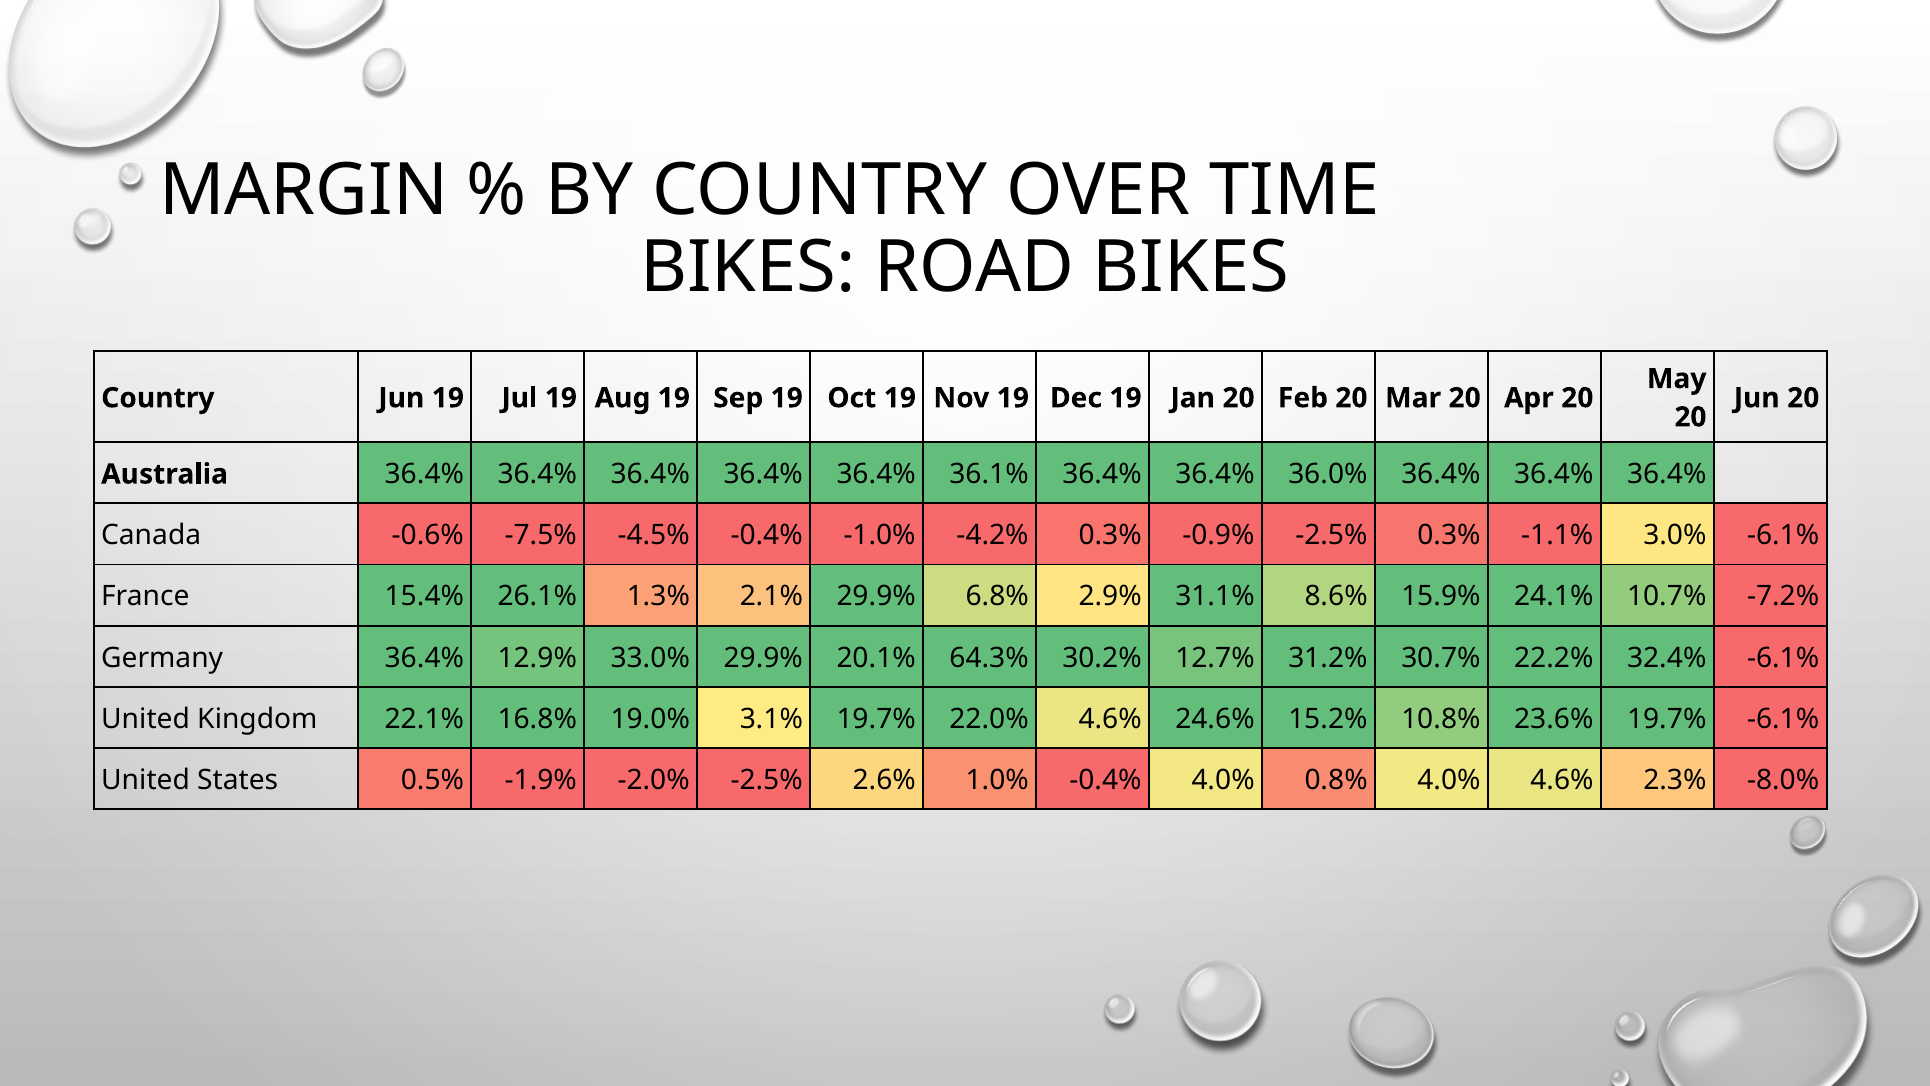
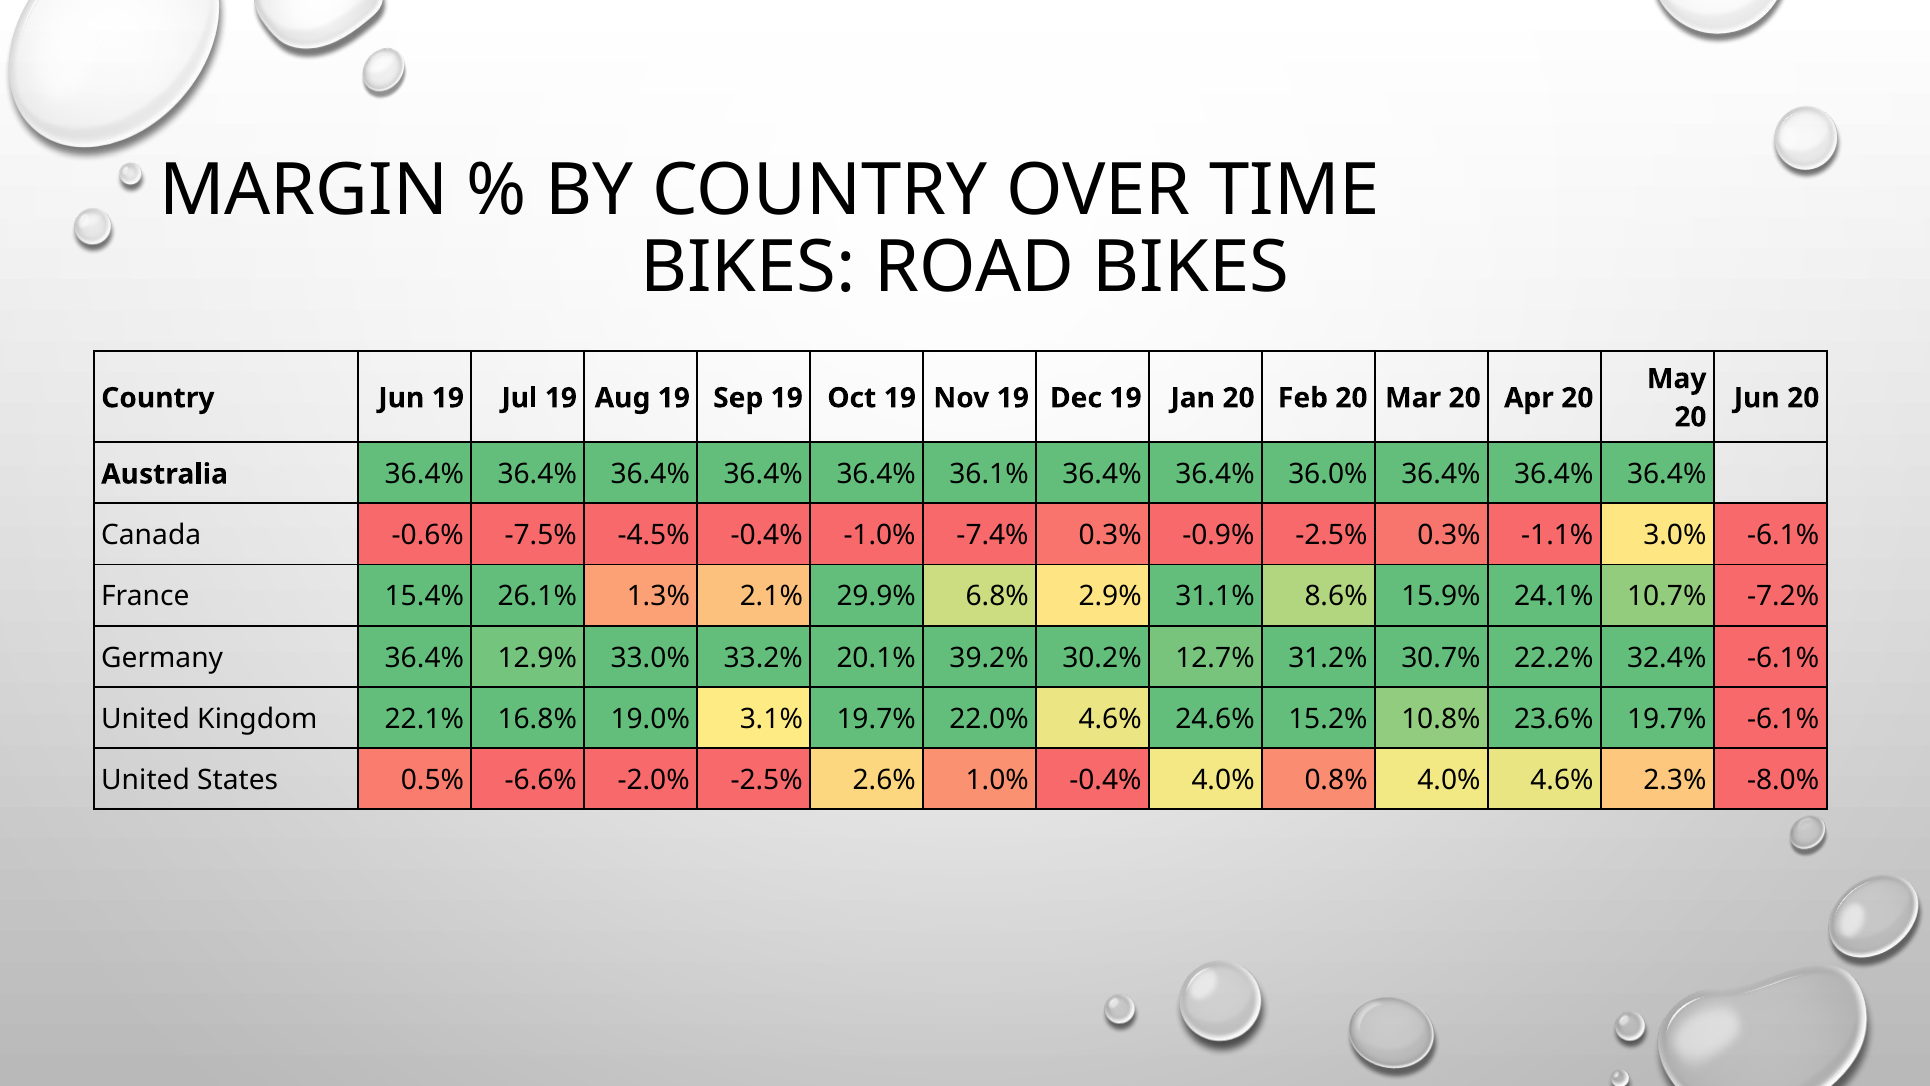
-4.2%: -4.2% -> -7.4% (993, 535)
33.0% 29.9%: 29.9% -> 33.2% (763, 658)
64.3%: 64.3% -> 39.2% (989, 658)
-1.9%: -1.9% -> -6.6% (541, 780)
